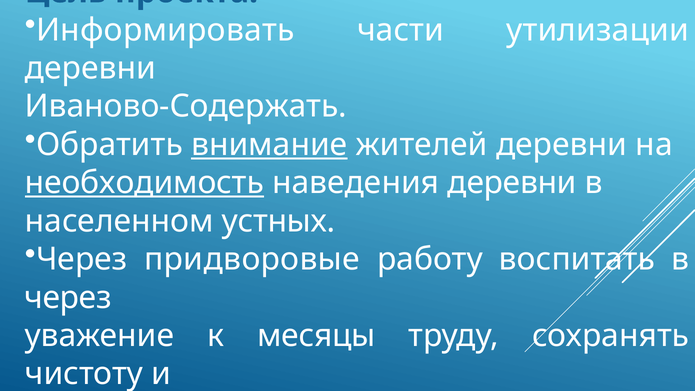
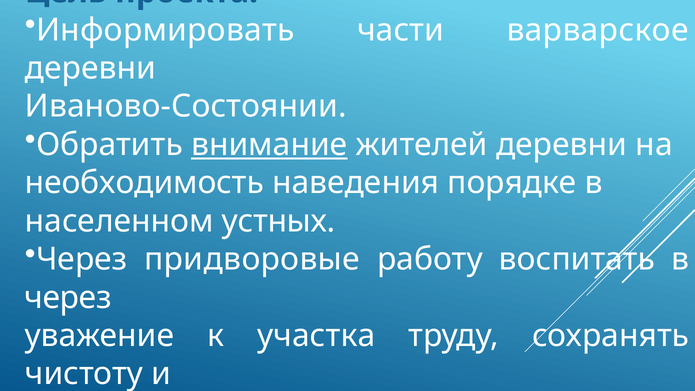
утилизации: утилизации -> варварское (598, 30)
Иваново-Содержать: Иваново-Содержать -> Иваново-Состоянии (186, 106)
необходимость underline: present -> none (144, 183)
наведения деревни: деревни -> порядке (512, 183)
месяцы: месяцы -> участка (316, 336)
